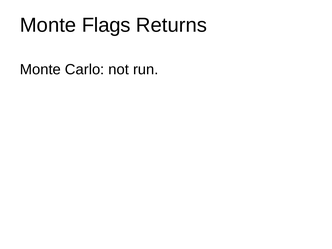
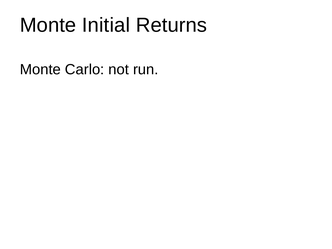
Flags: Flags -> Initial (106, 25)
